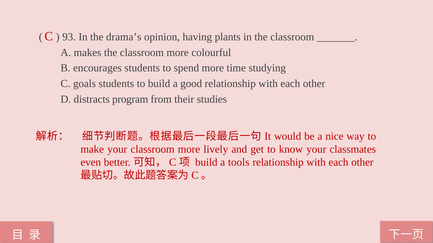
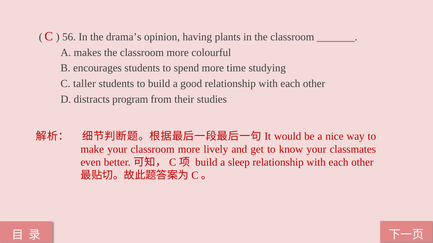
93: 93 -> 56 (69, 37)
goals: goals -> taller (84, 84)
tools: tools -> sleep (239, 163)
